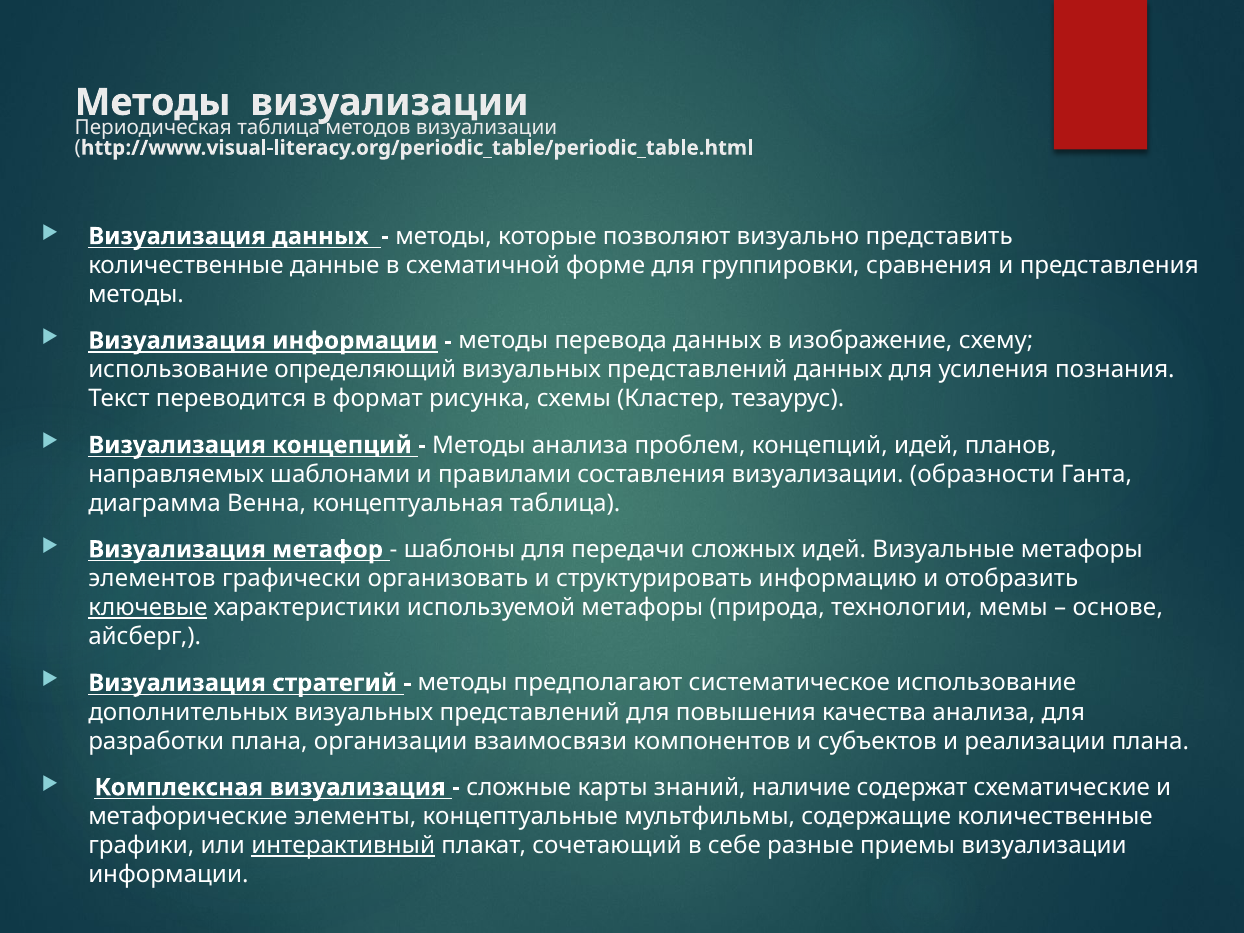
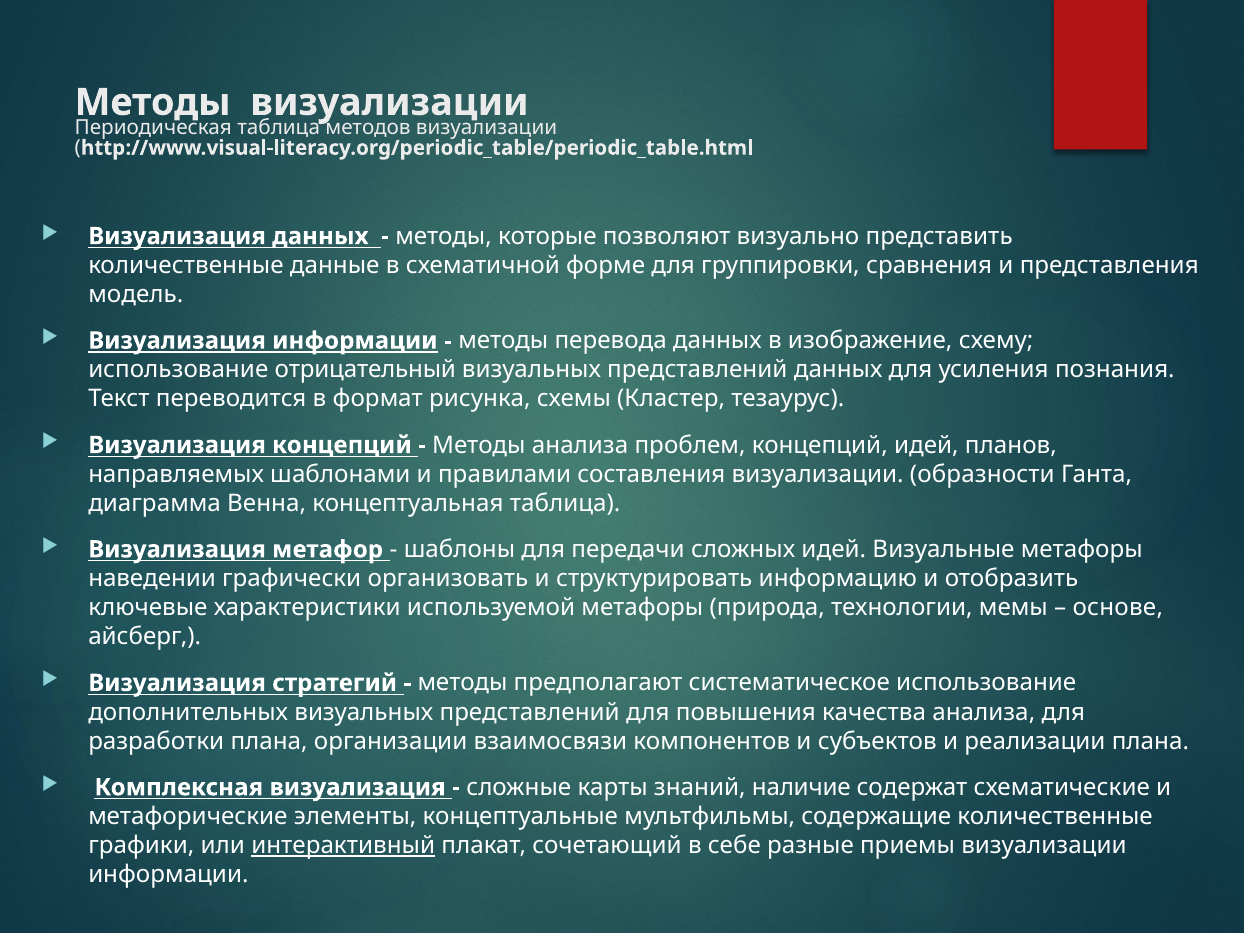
методы: методы -> модель (136, 294)
определяющий: определяющий -> отрицательный (365, 370)
элементов: элементов -> наведении (152, 579)
ключевые underline: present -> none (148, 608)
